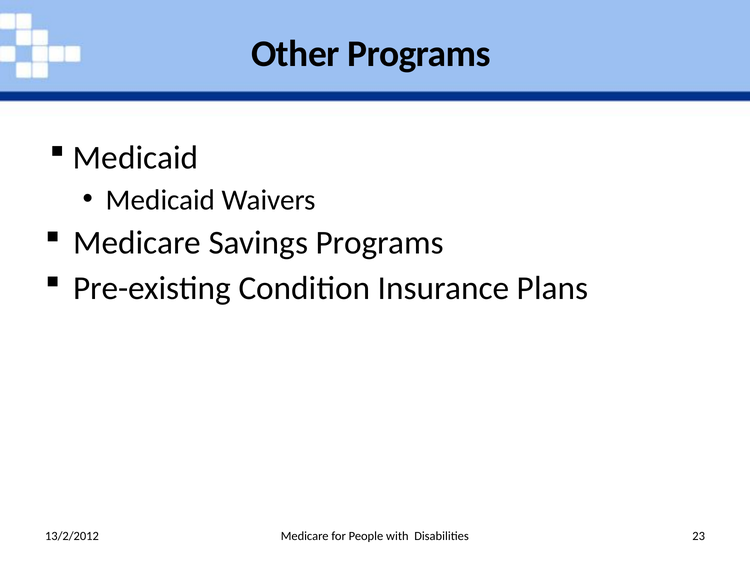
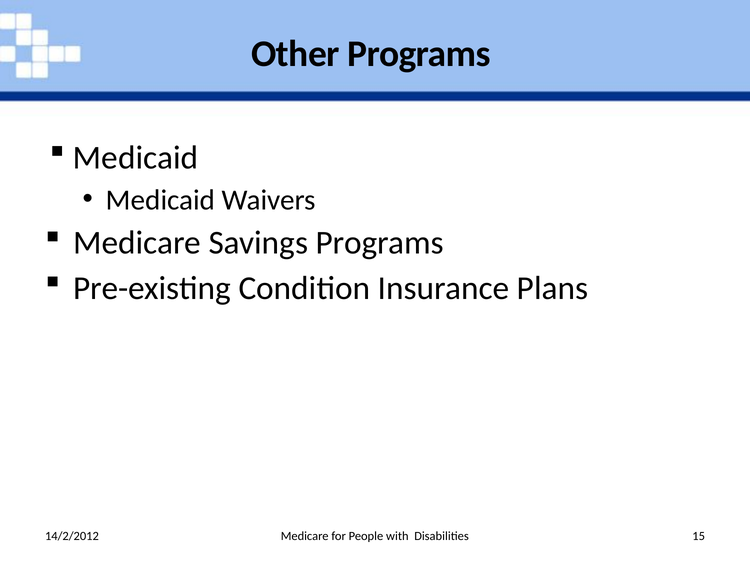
13/2/2012: 13/2/2012 -> 14/2/2012 (72, 536)
23: 23 -> 15 (699, 536)
